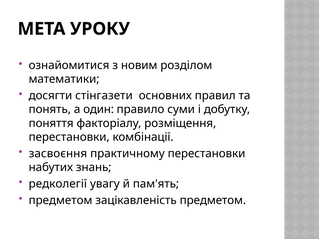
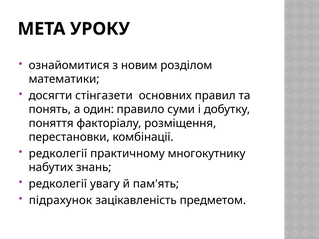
засвоєння: засвоєння -> редколегії (58, 154)
практичному перестановки: перестановки -> многокутнику (207, 154)
предметом: предметом -> підрахунок (60, 200)
